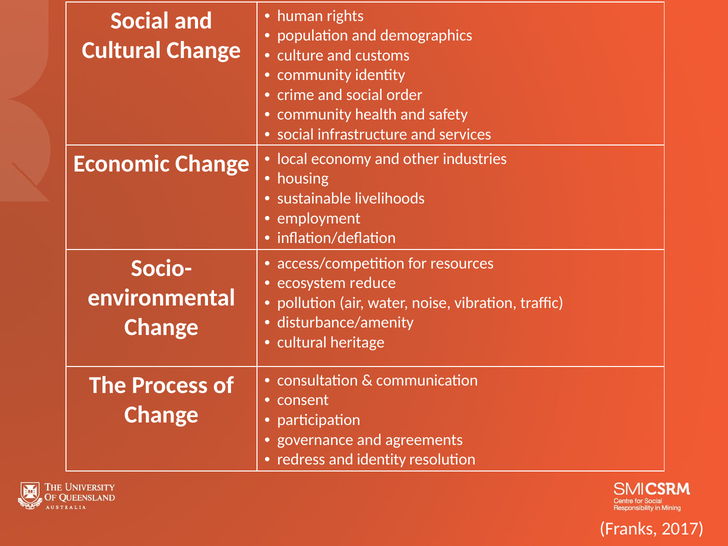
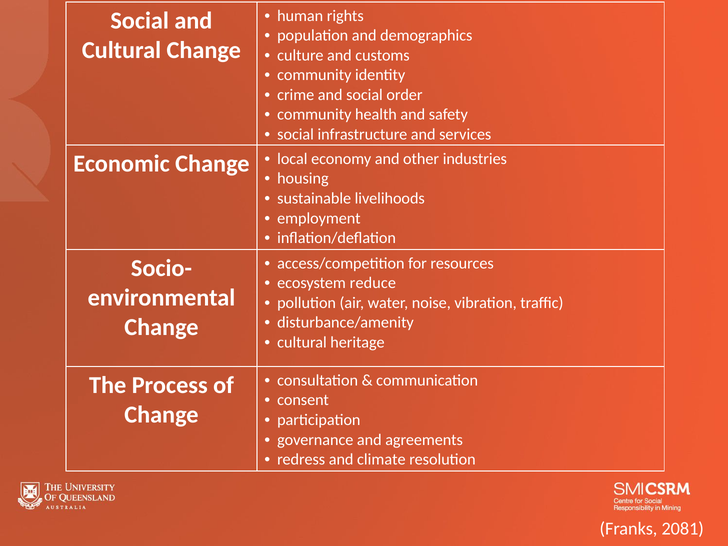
and identity: identity -> climate (381, 459)
2017: 2017 -> 2081 (683, 529)
